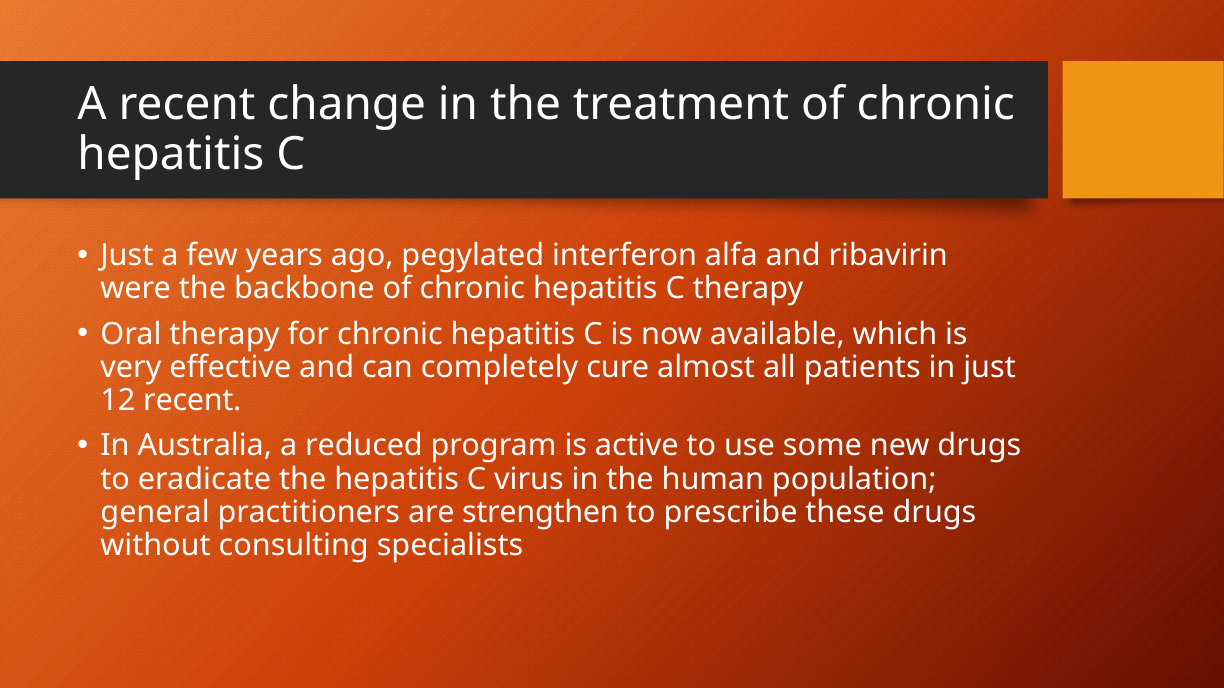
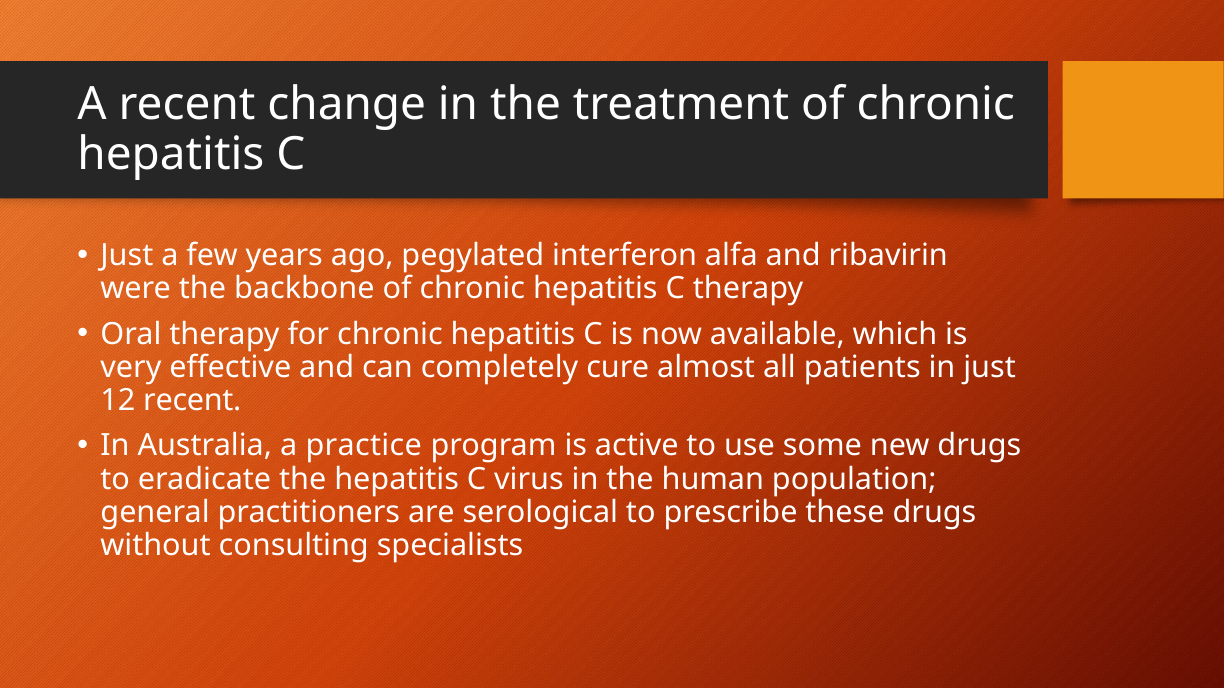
reduced: reduced -> practice (364, 446)
strengthen: strengthen -> serological (540, 512)
